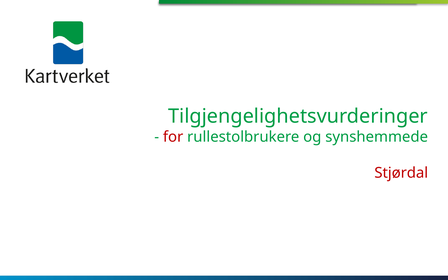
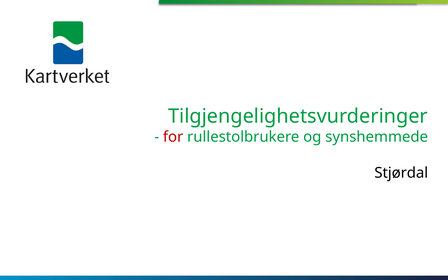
Stjørdal colour: red -> black (401, 173)
